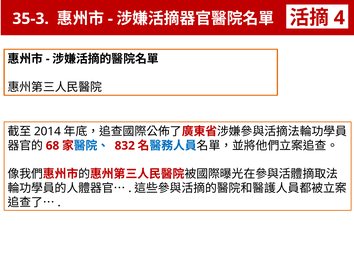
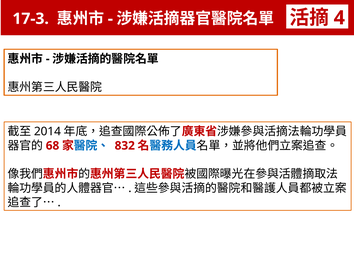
35-3: 35-3 -> 17-3 (31, 19)
